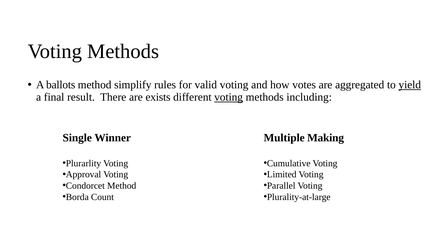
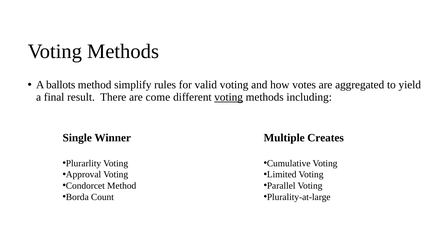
yield underline: present -> none (410, 85)
exists: exists -> come (158, 97)
Making: Making -> Creates (326, 138)
